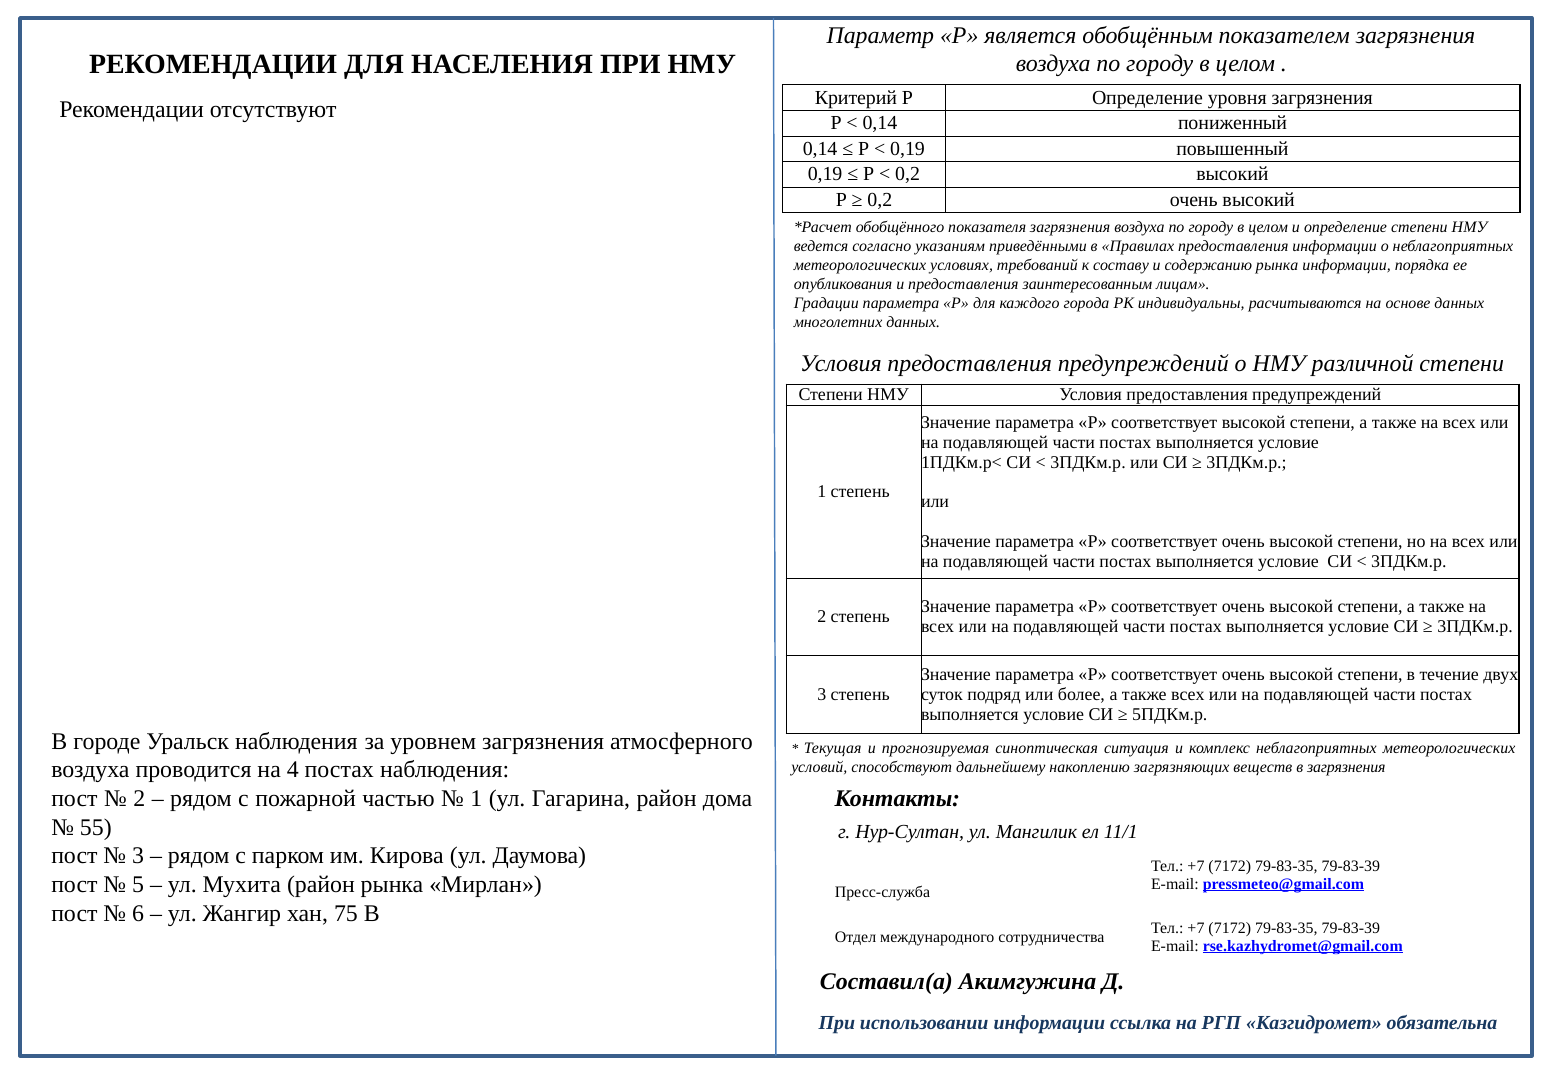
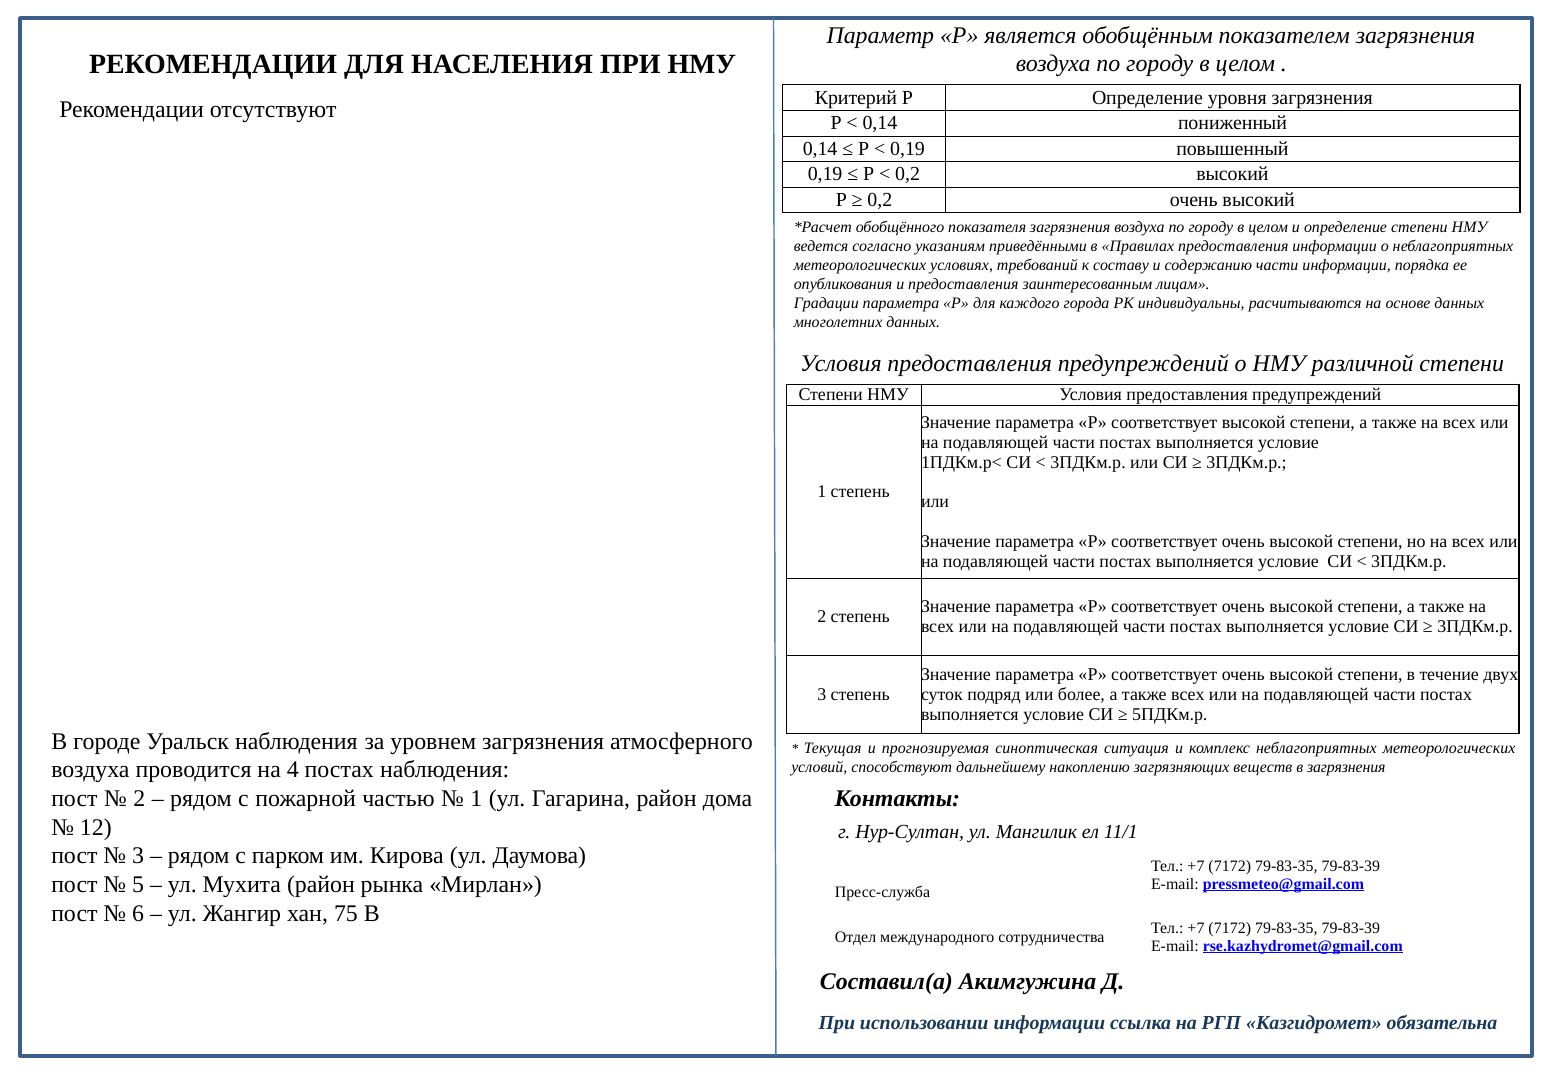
содержанию рынка: рынка -> части (1277, 266)
55: 55 -> 12 (96, 828)
